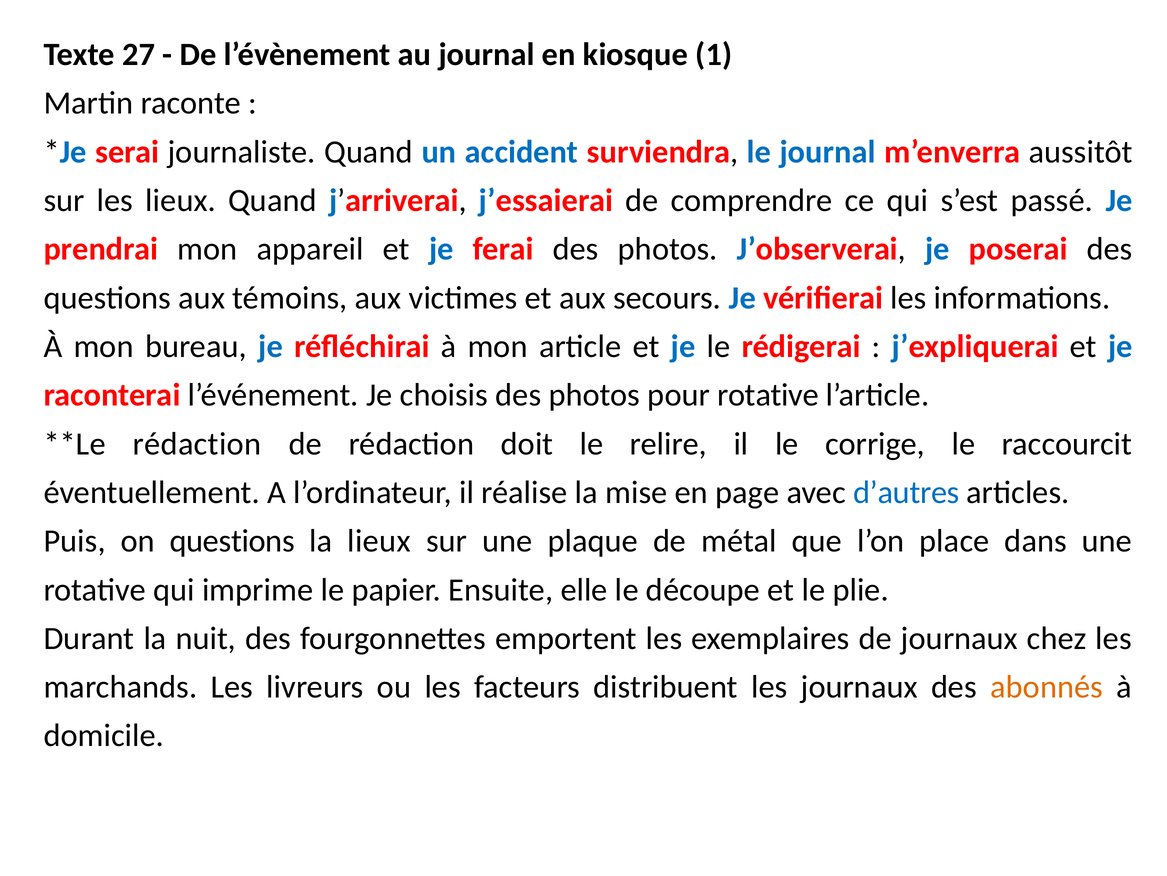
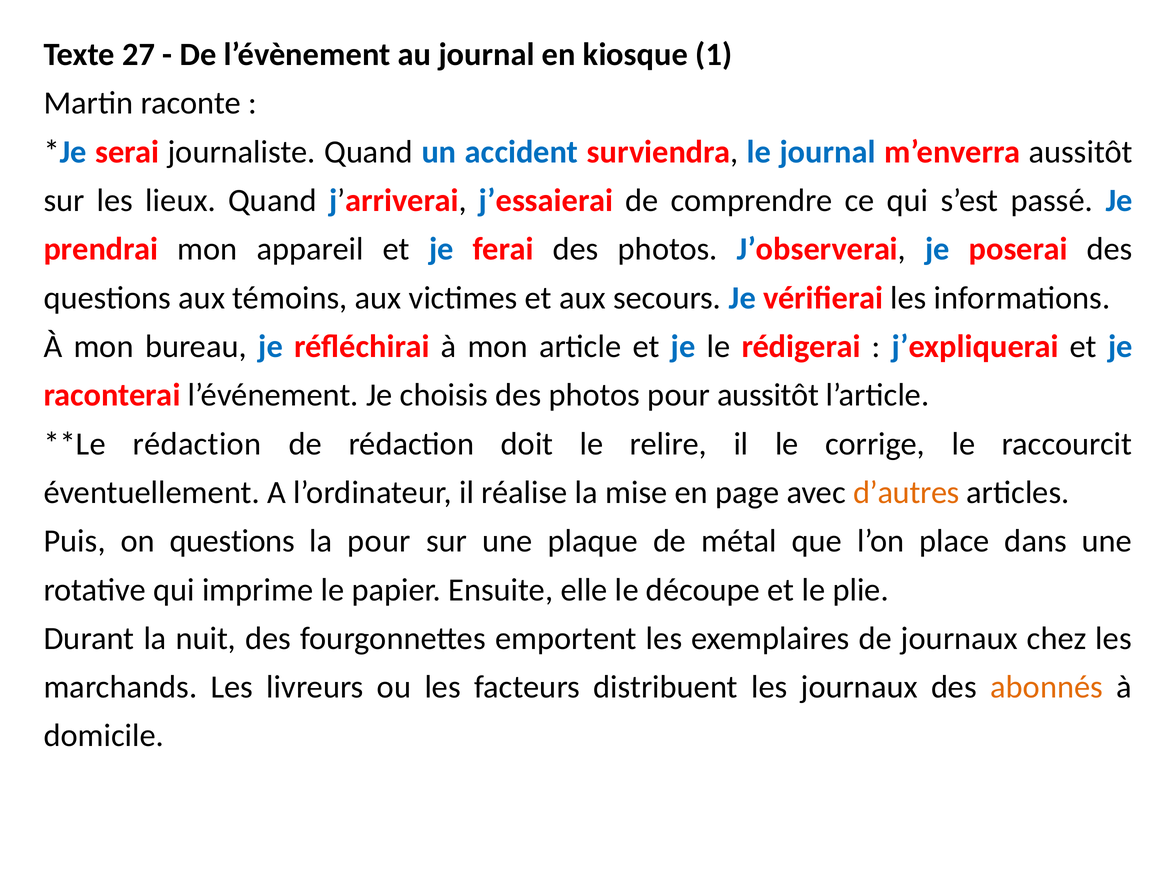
pour rotative: rotative -> aussitôt (768, 395)
d’autres colour: blue -> orange (906, 492)
la lieux: lieux -> pour (379, 541)
